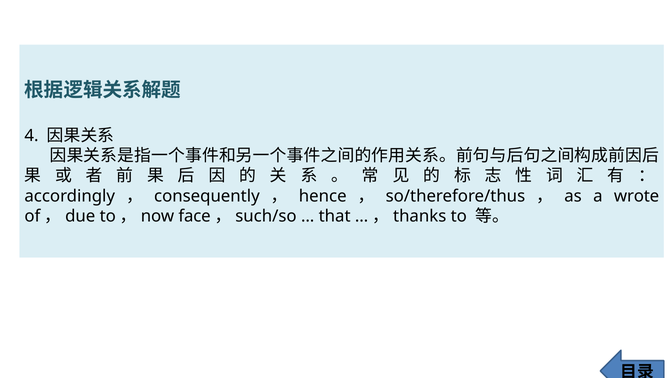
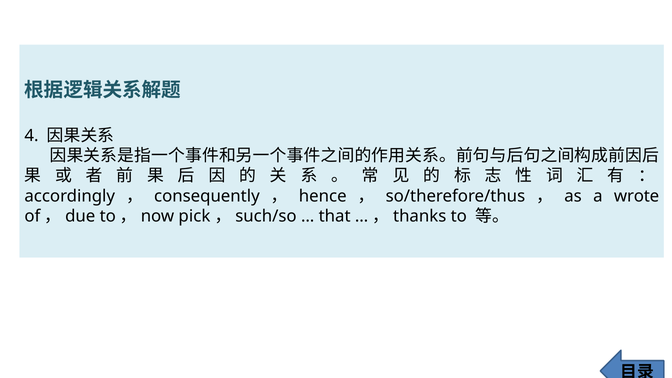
face: face -> pick (194, 216)
